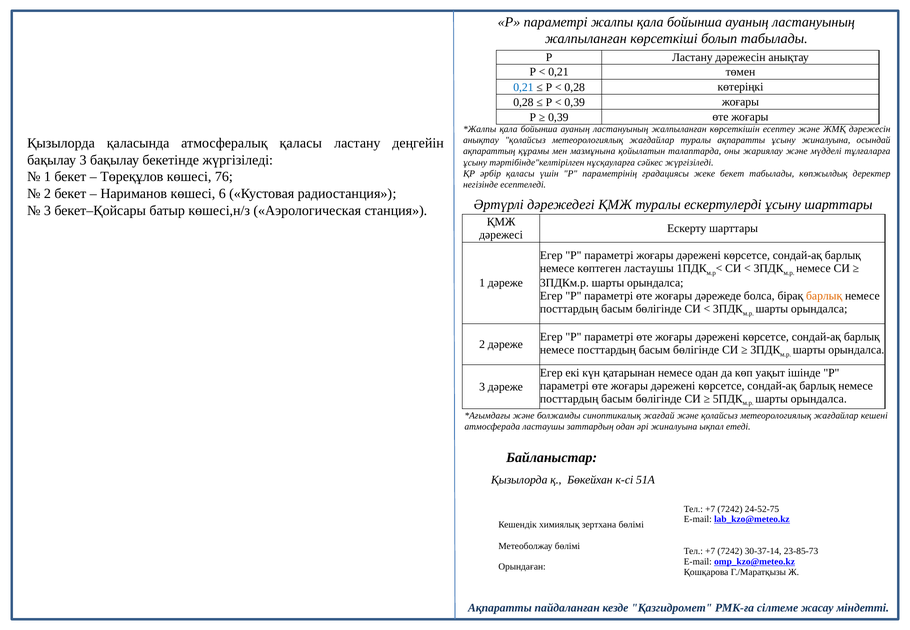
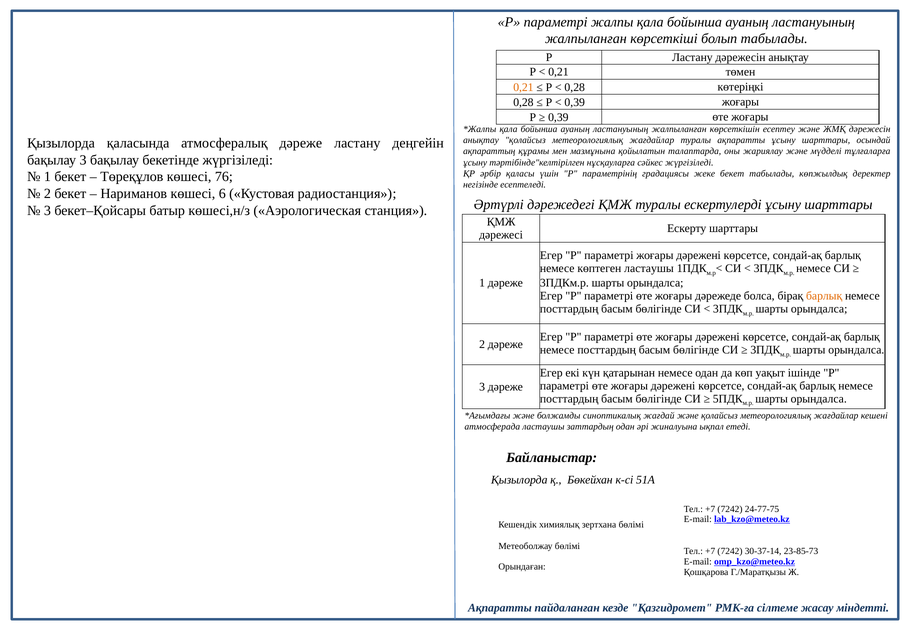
0,21 colour: blue -> orange (523, 87)
ақпаратты ұсыну жиналуына: жиналуына -> шарттары (826, 140)
атмосфералық қаласы: қаласы -> дәреже (301, 143)
24-52-75: 24-52-75 -> 24-77-75 (762, 509)
